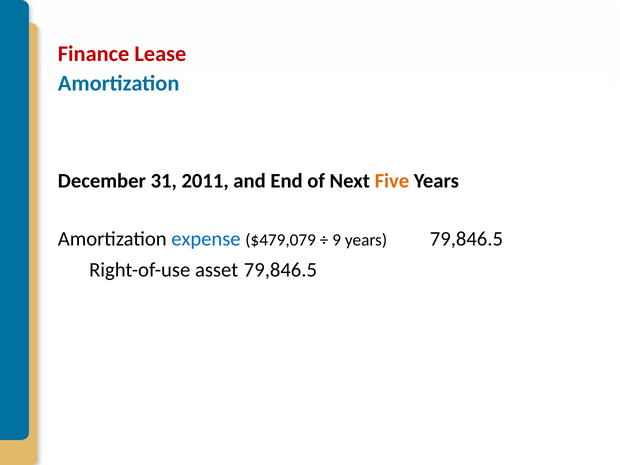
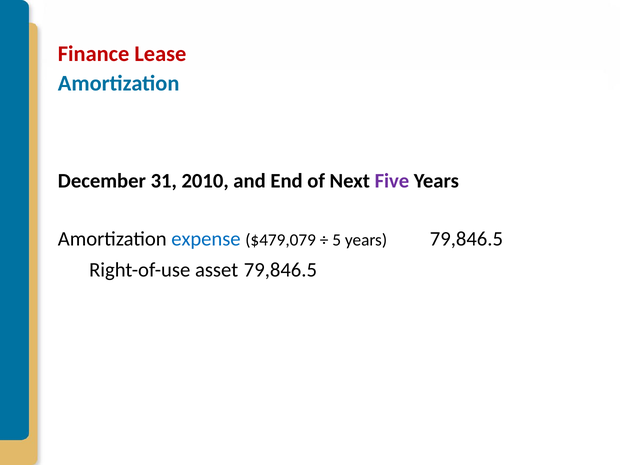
2011: 2011 -> 2010 (205, 181)
Five colour: orange -> purple (392, 181)
9: 9 -> 5 (337, 240)
